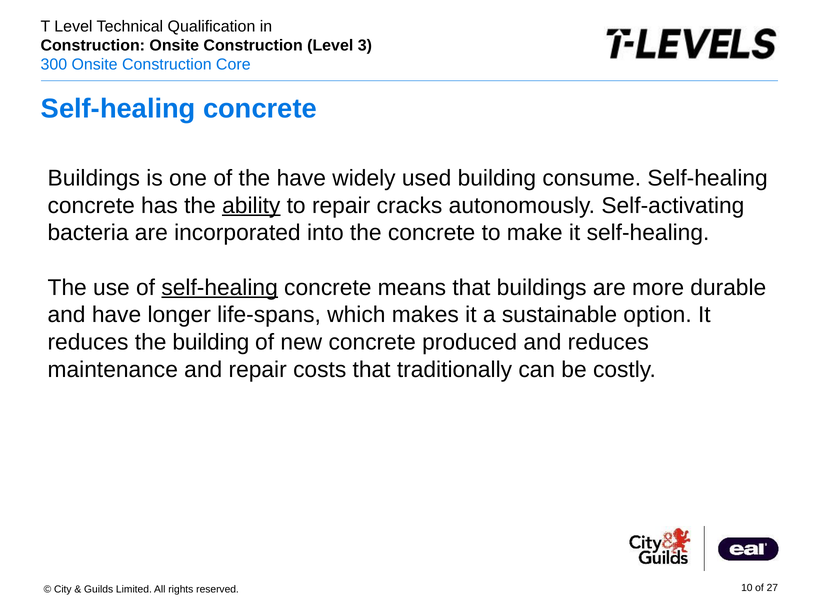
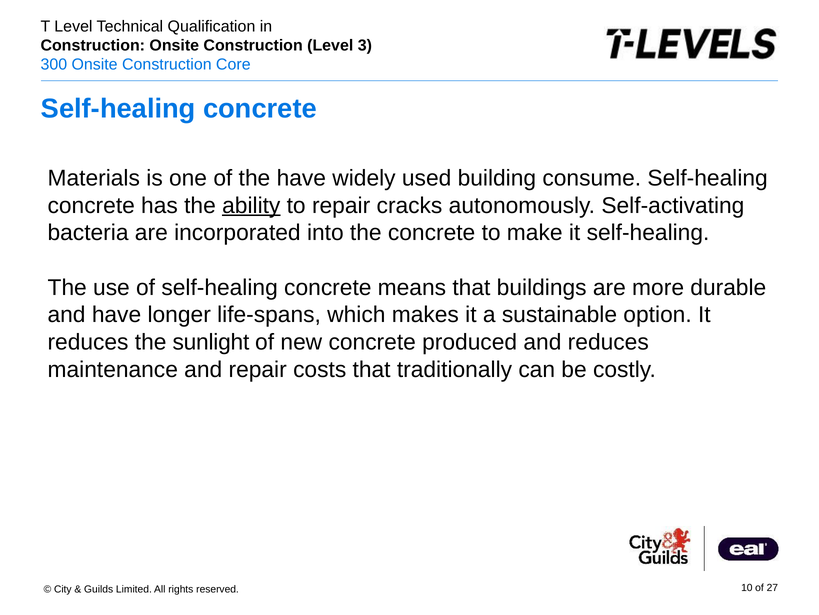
Buildings: Buildings -> Materials (94, 178)
self-healing underline: present -> none (220, 287)
the building: building -> sunlight (211, 342)
